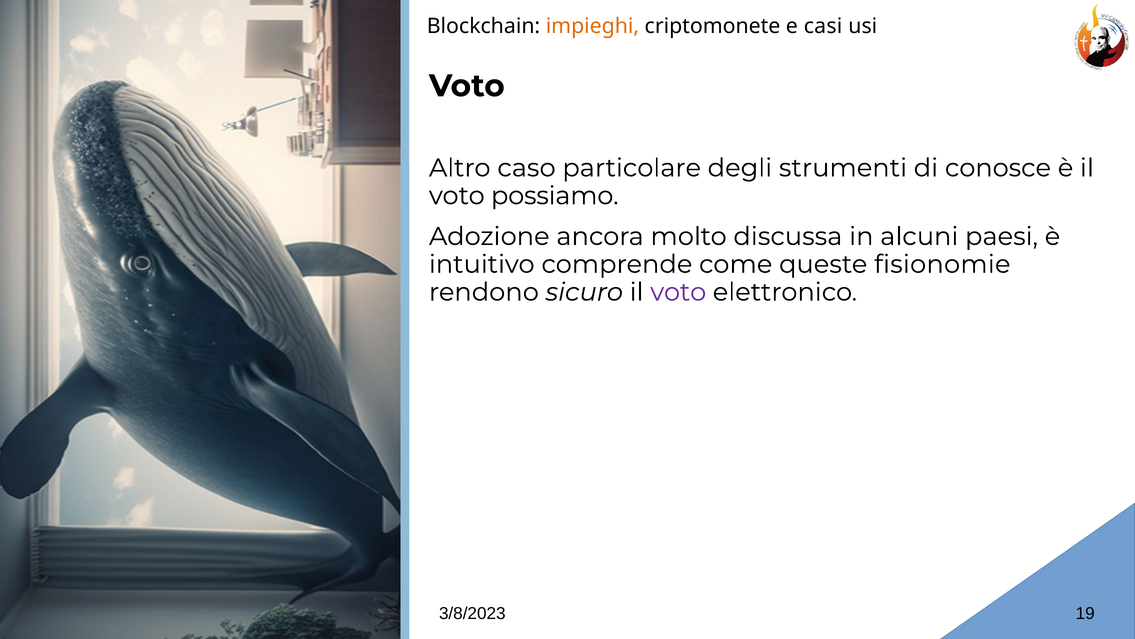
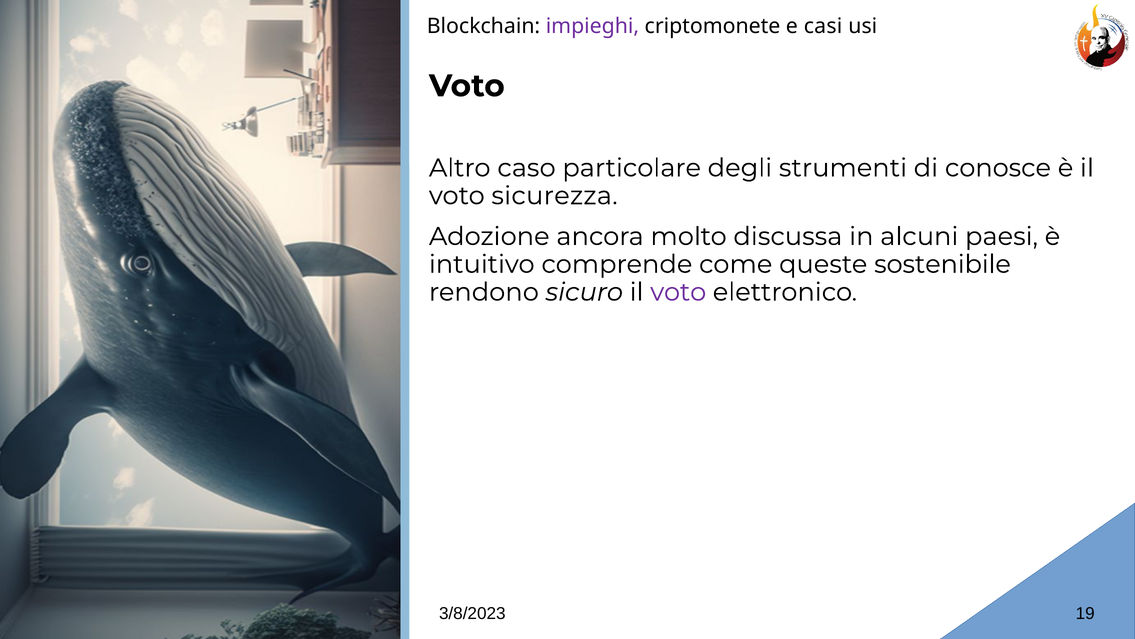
impieghi colour: orange -> purple (592, 26)
possiamo: possiamo -> sicurezza (555, 196)
fisionomie: fisionomie -> sostenibile (942, 264)
